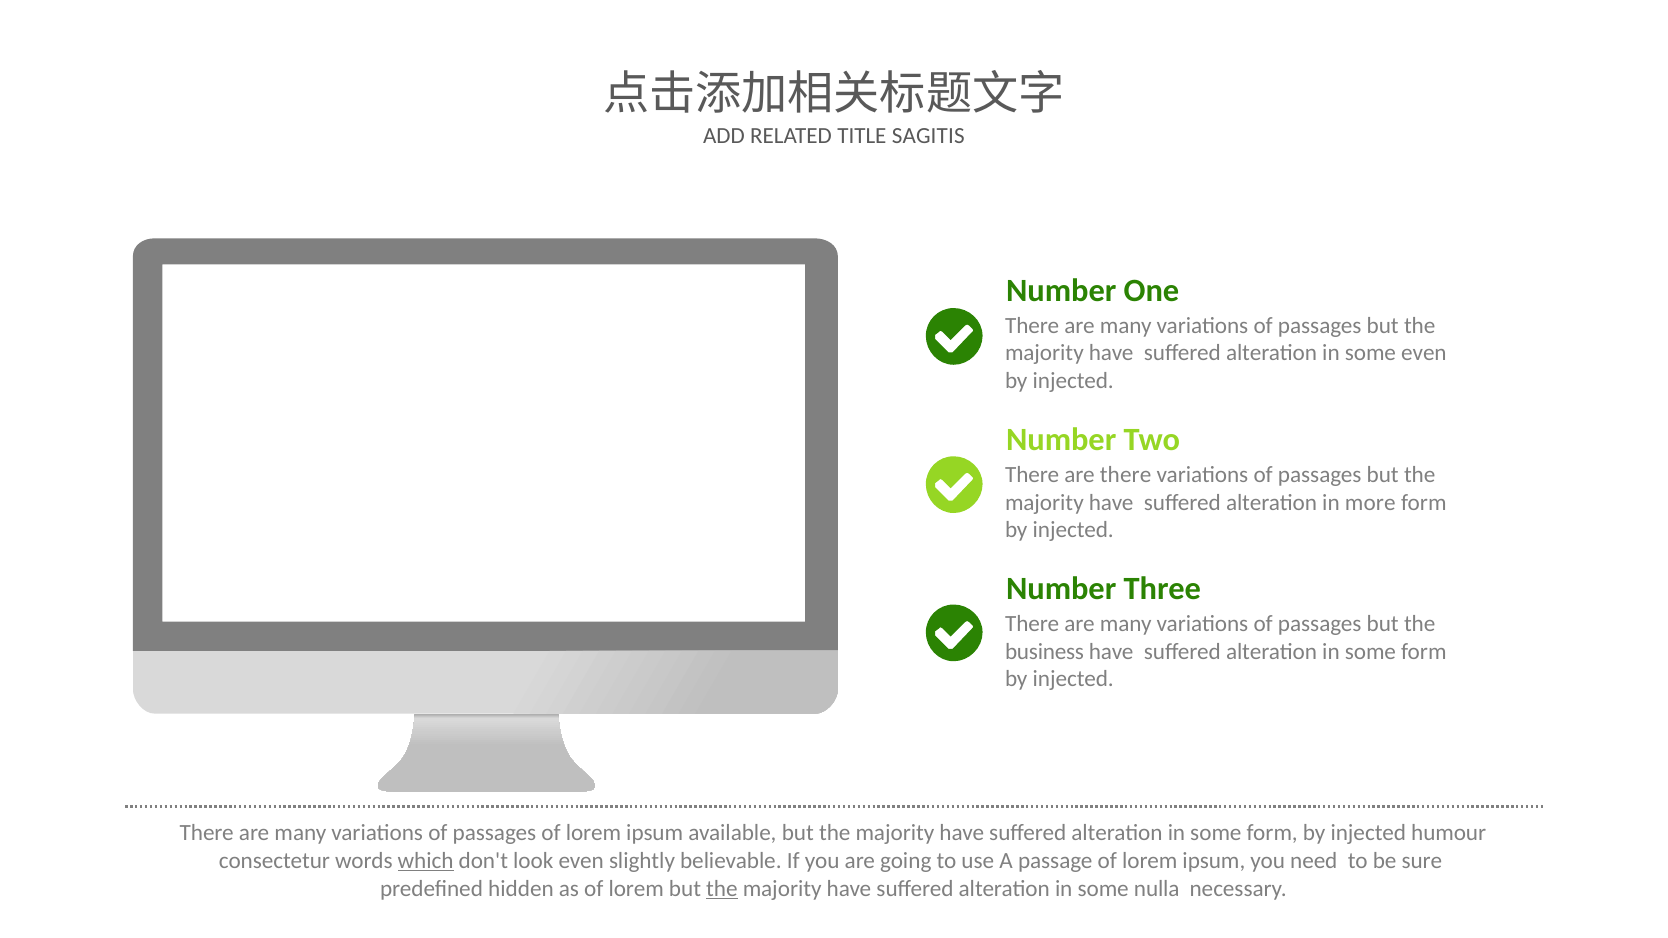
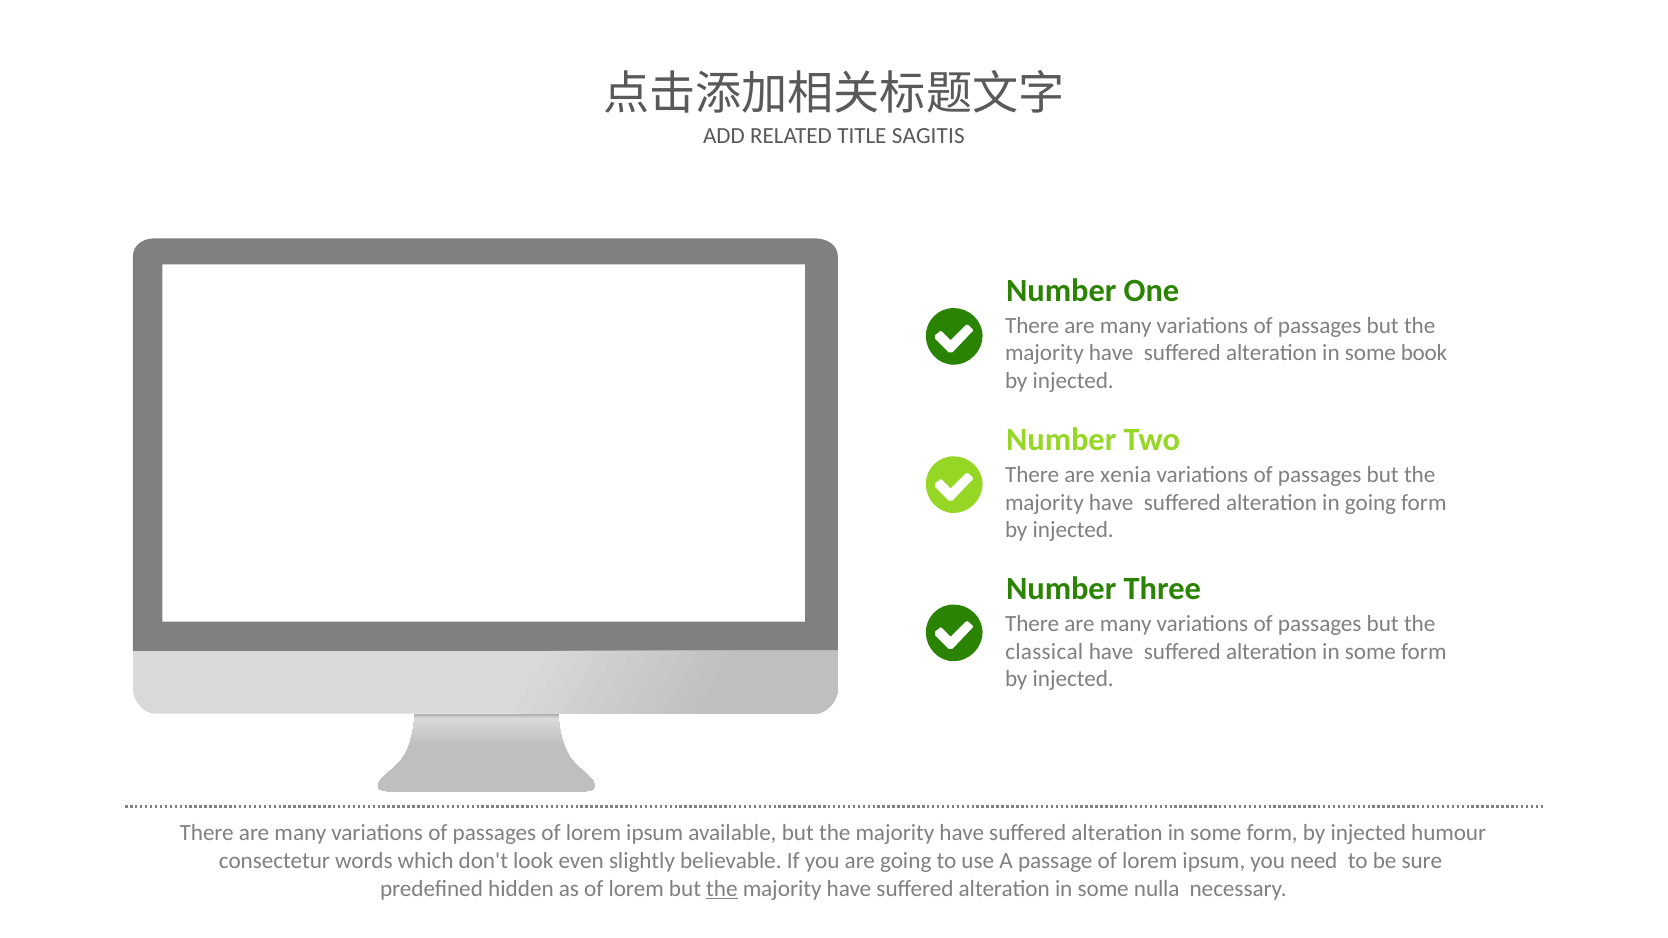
some even: even -> book (1424, 353)
are there: there -> xenia (1126, 475)
in more: more -> going (1370, 502)
business: business -> classical (1044, 652)
which underline: present -> none (426, 861)
